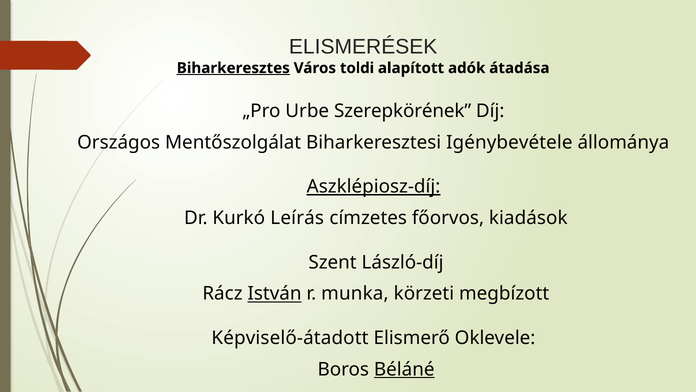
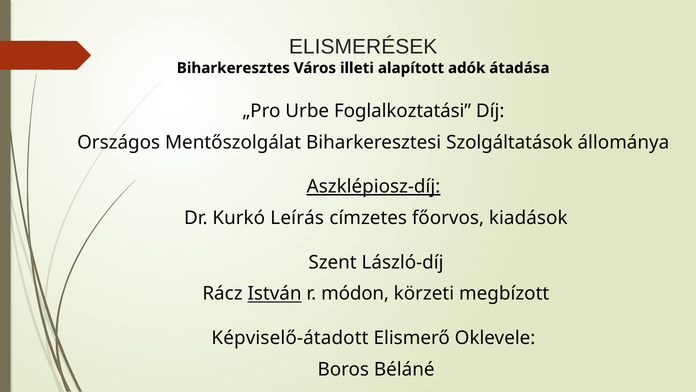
Biharkeresztes underline: present -> none (233, 68)
toldi: toldi -> illeti (357, 68)
Szerepkörének: Szerepkörének -> Foglalkoztatási (403, 111)
Igénybevétele: Igénybevétele -> Szolgáltatások (509, 142)
munka: munka -> módon (355, 293)
Béláné underline: present -> none (404, 369)
